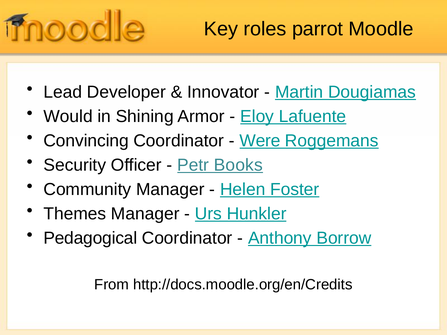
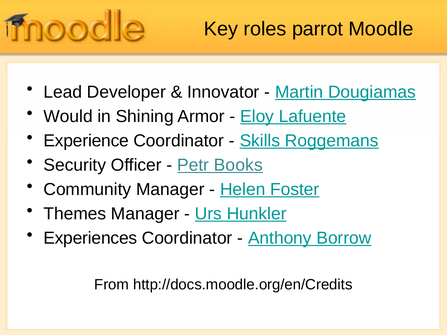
Convincing: Convincing -> Experience (86, 141)
Were: Were -> Skills (260, 141)
Pedagogical: Pedagogical -> Experiences (90, 238)
